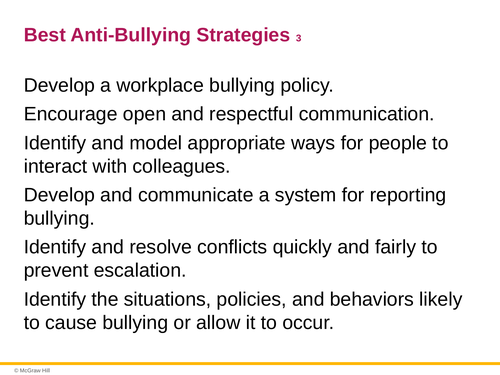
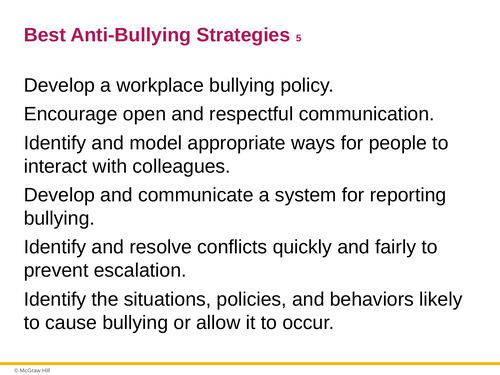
3: 3 -> 5 (299, 38)
